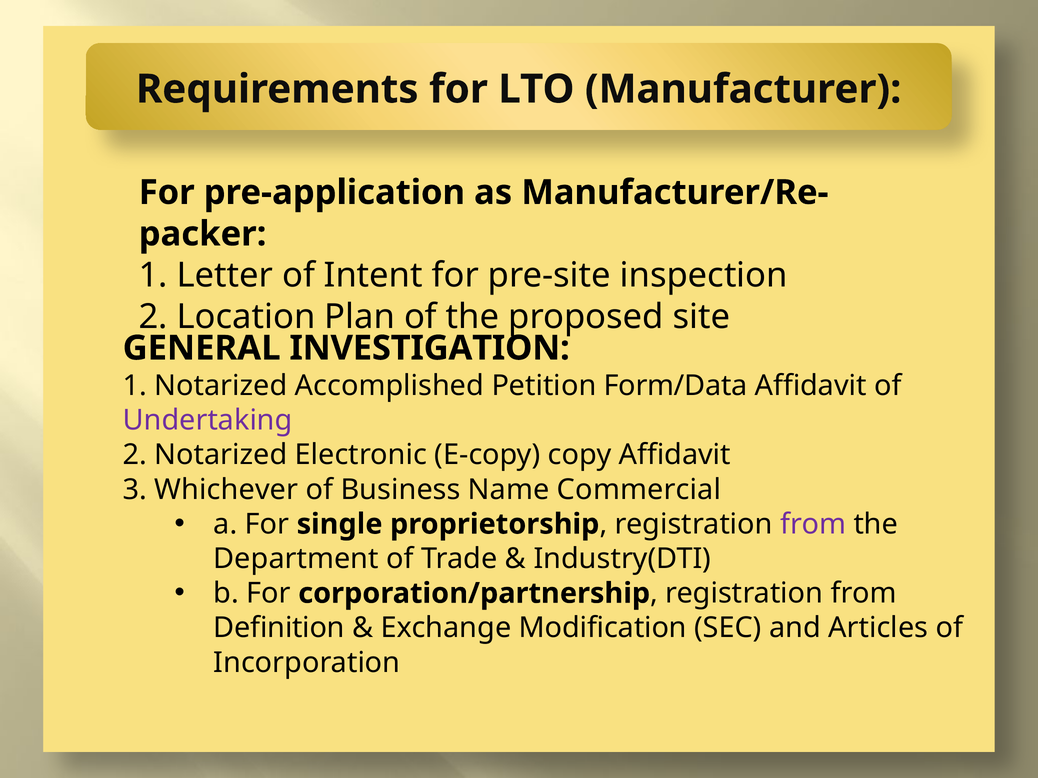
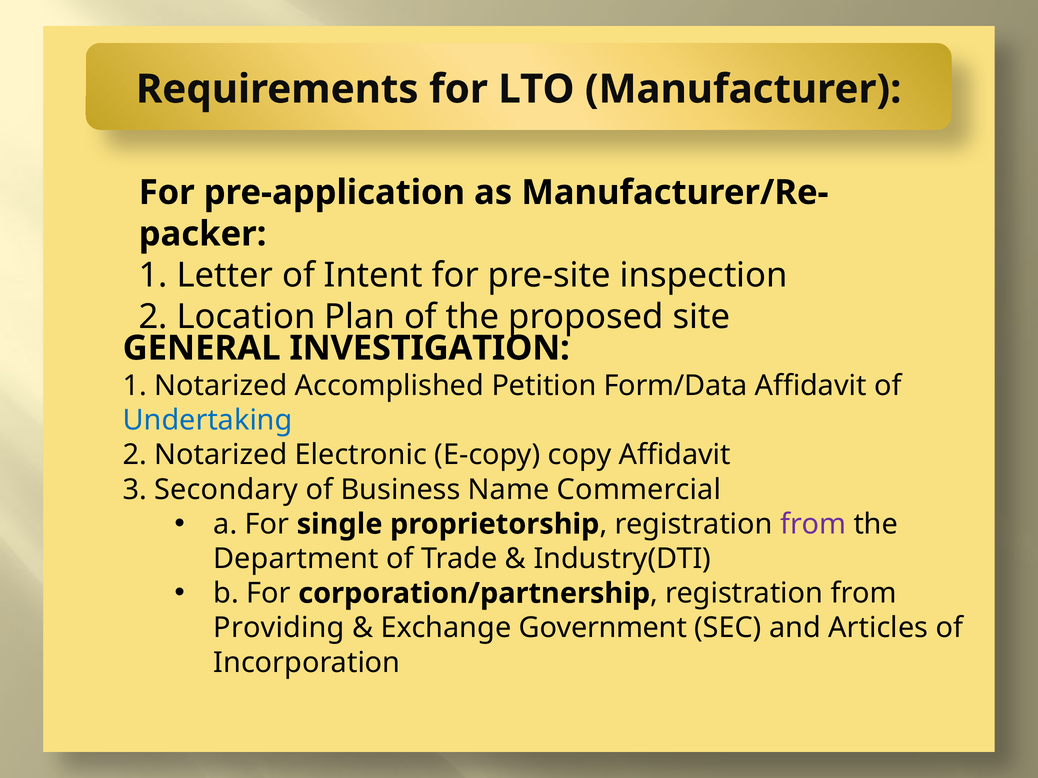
Undertaking colour: purple -> blue (208, 421)
Whichever: Whichever -> Secondary (226, 490)
Definition: Definition -> Providing (279, 628)
Modification: Modification -> Government (603, 628)
